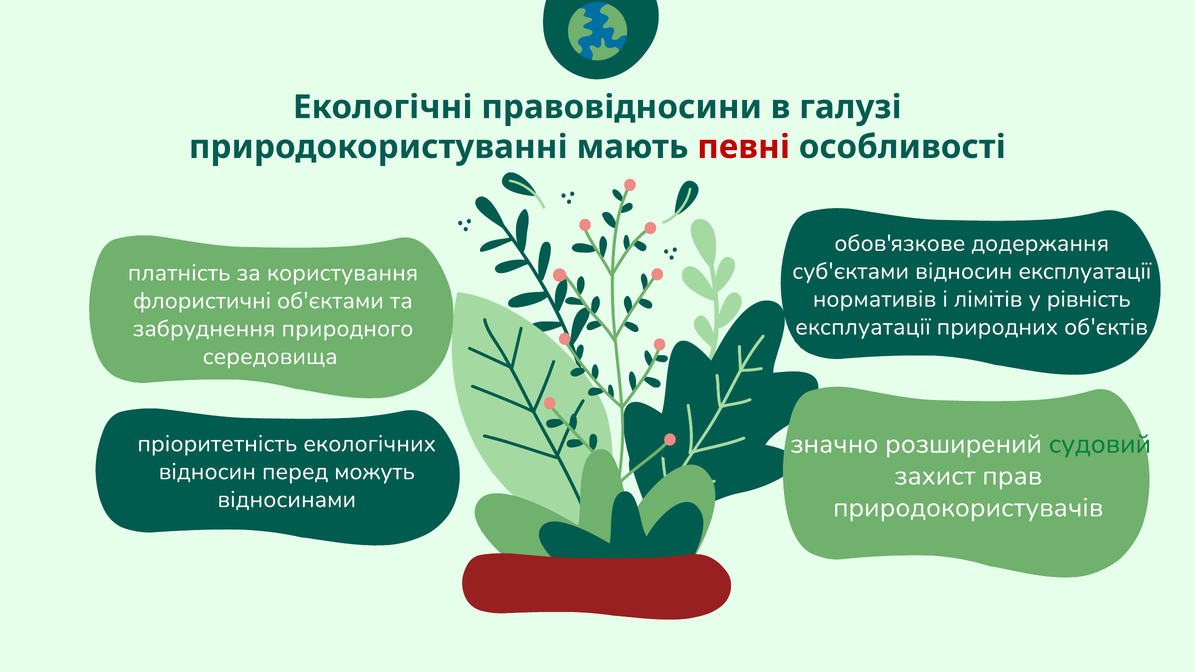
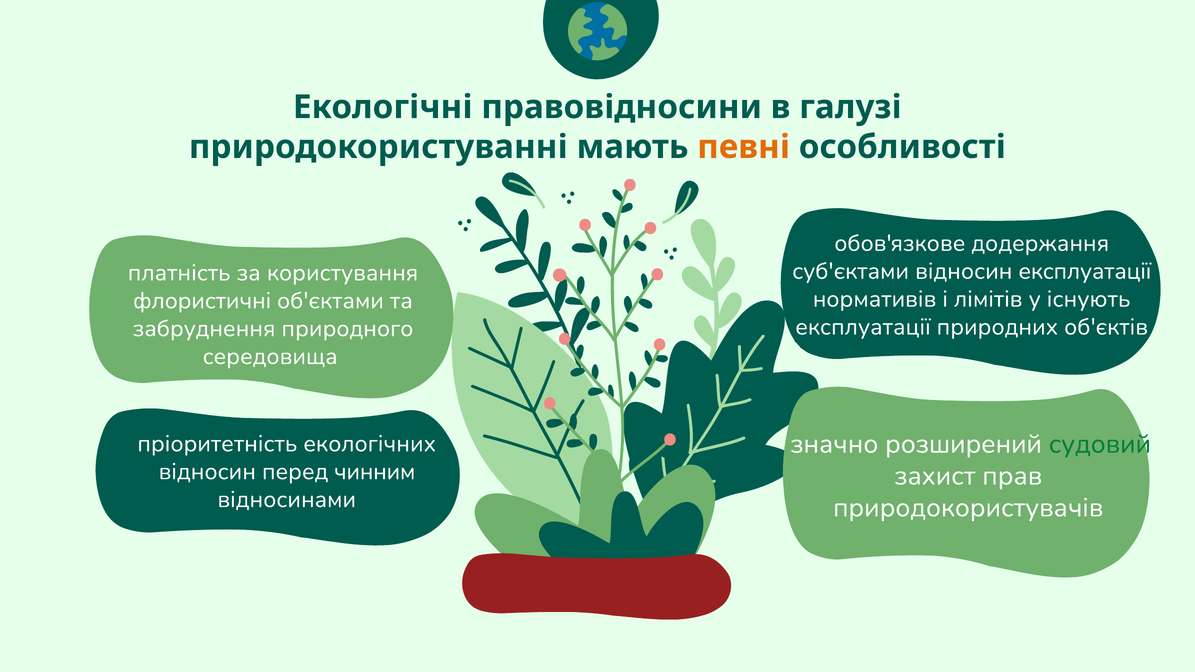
певні colour: red -> orange (744, 147)
рівність: рівність -> існують (1089, 299)
можуть: можуть -> чинним (375, 472)
